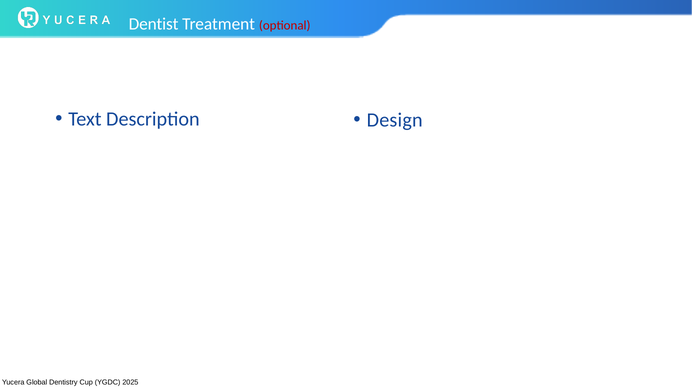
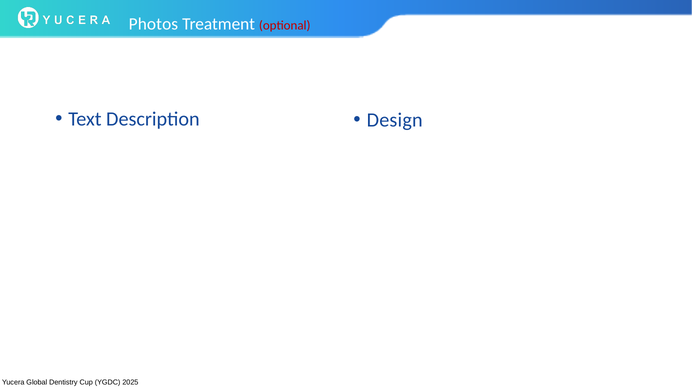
Dentist: Dentist -> Photos (153, 24)
